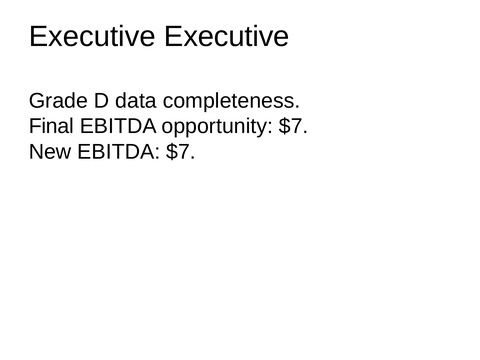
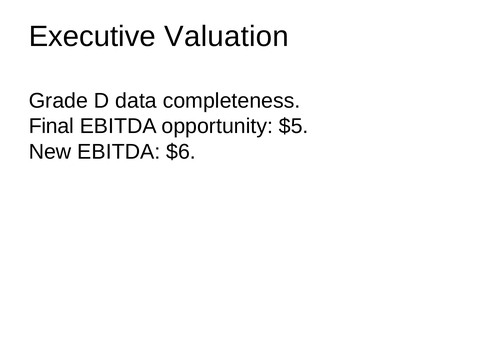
Executive Executive: Executive -> Valuation (227, 36)
opportunity $7: $7 -> $5 (294, 126)
EBITDA $7: $7 -> $6 (181, 152)
